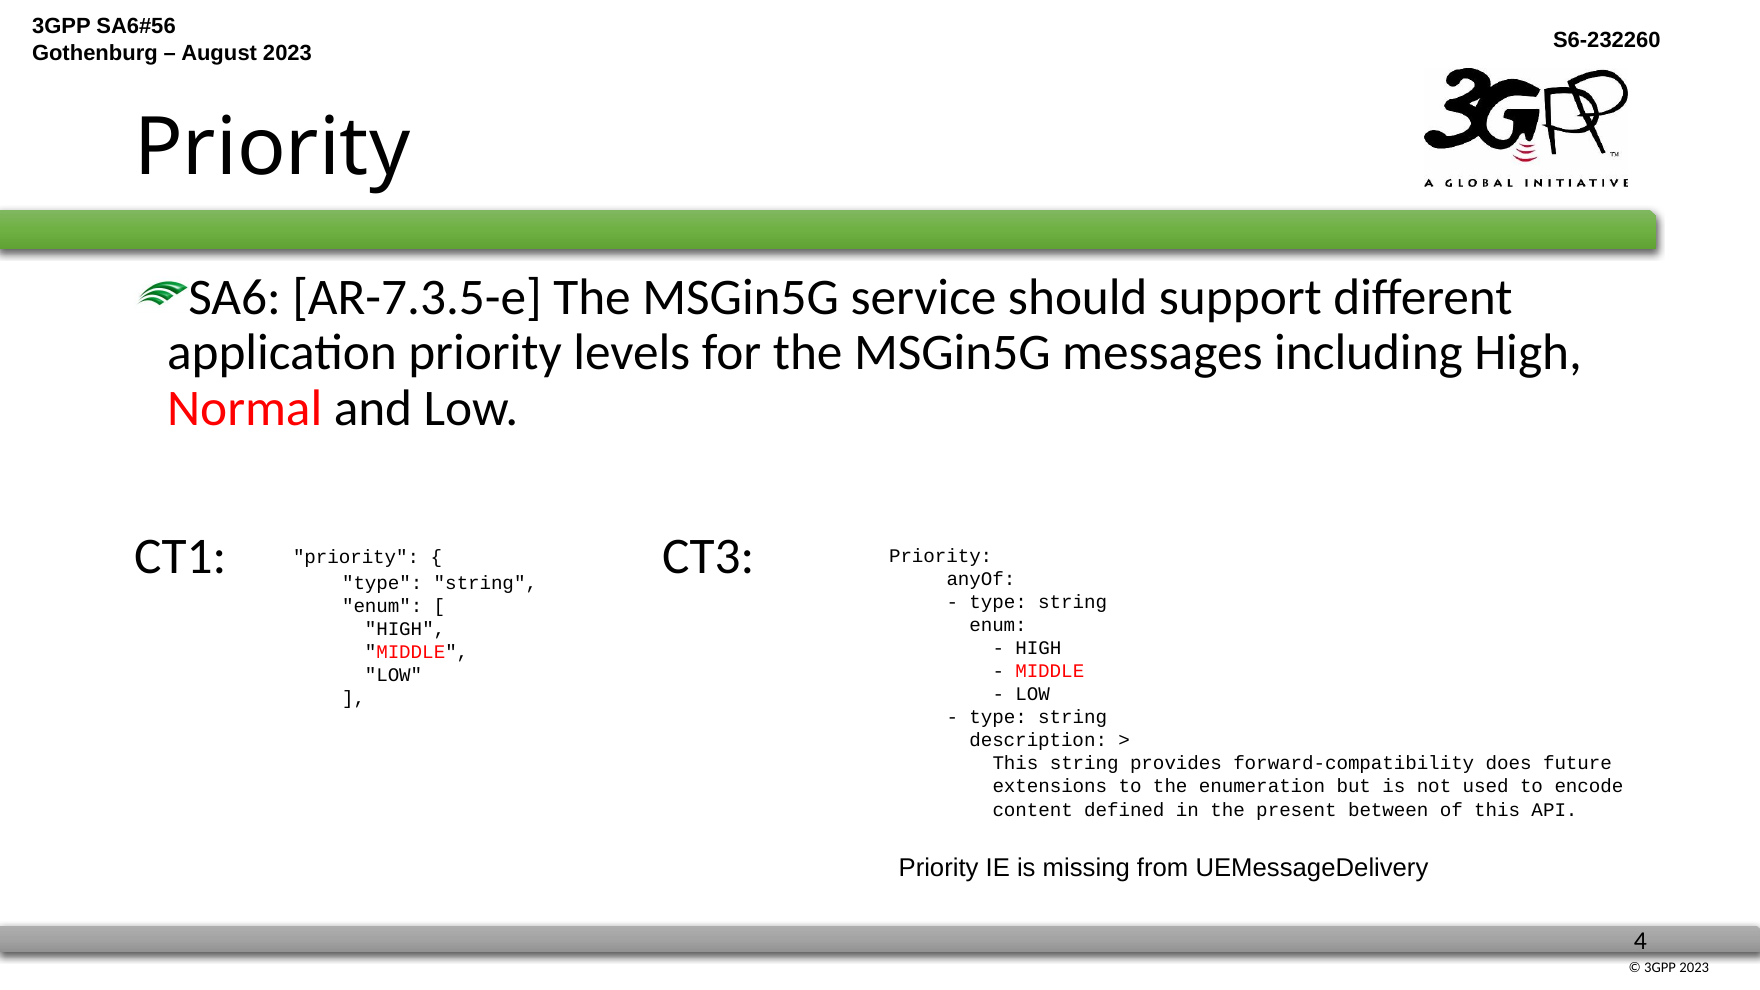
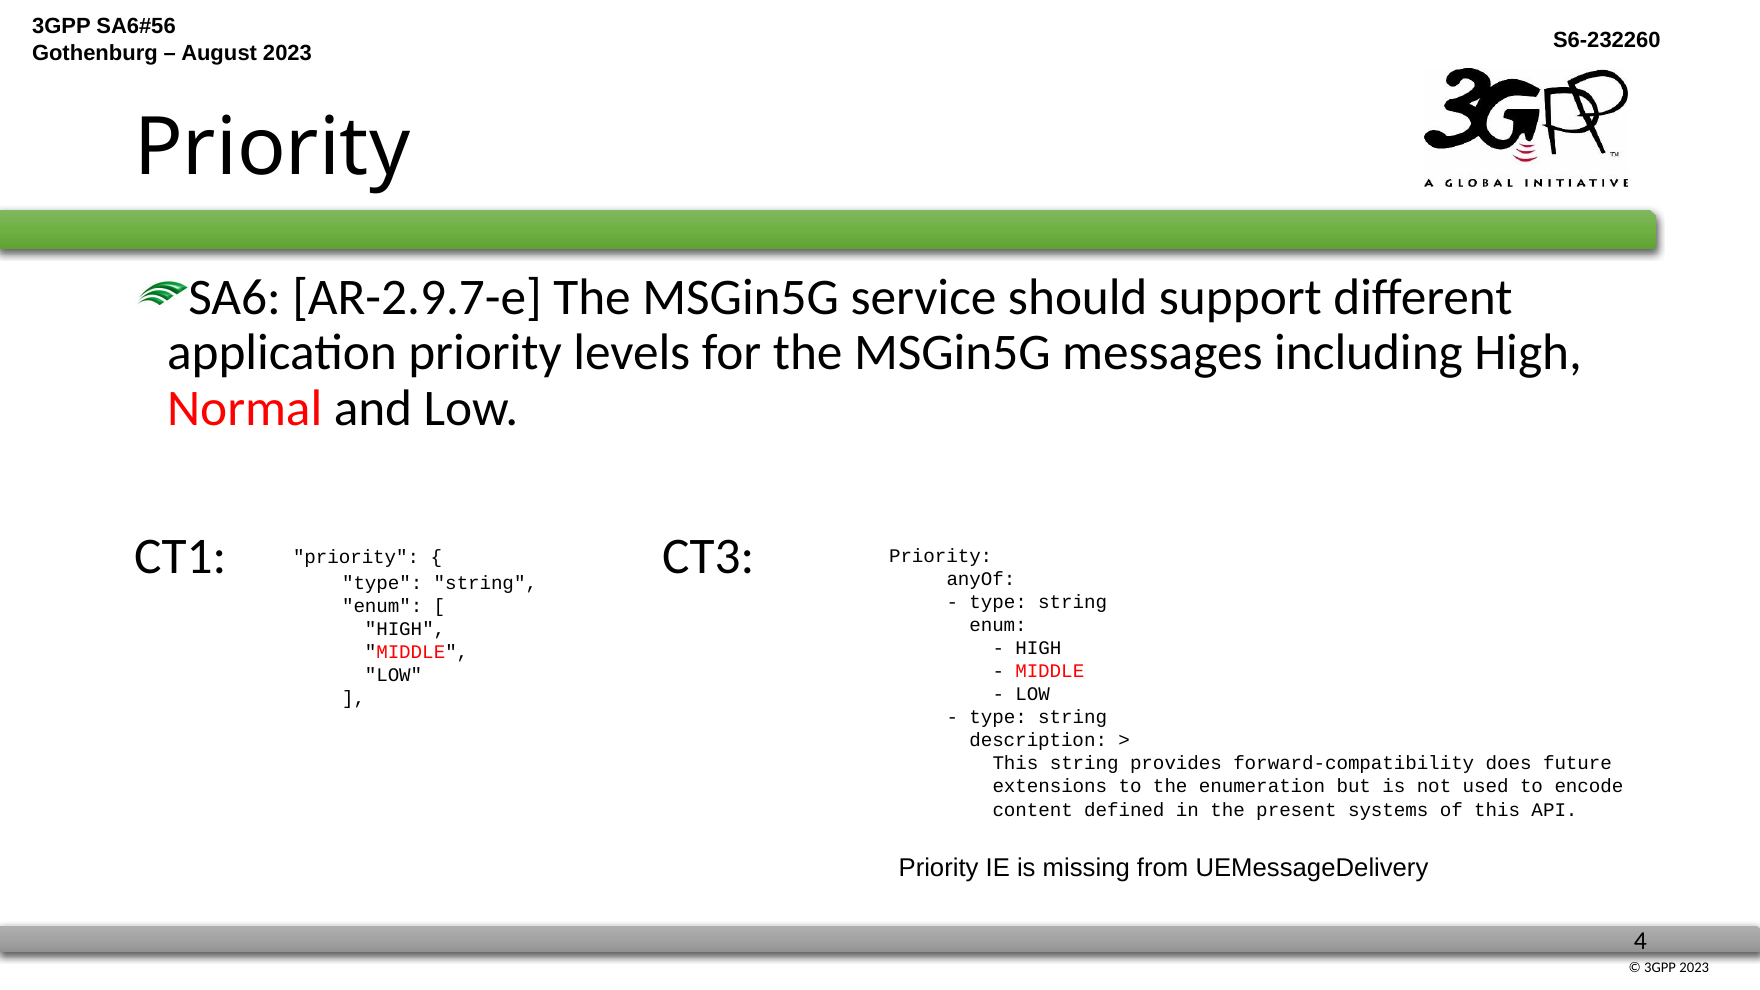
AR-7.3.5-e: AR-7.3.5-e -> AR-2.9.7-e (417, 298)
between: between -> systems (1388, 810)
